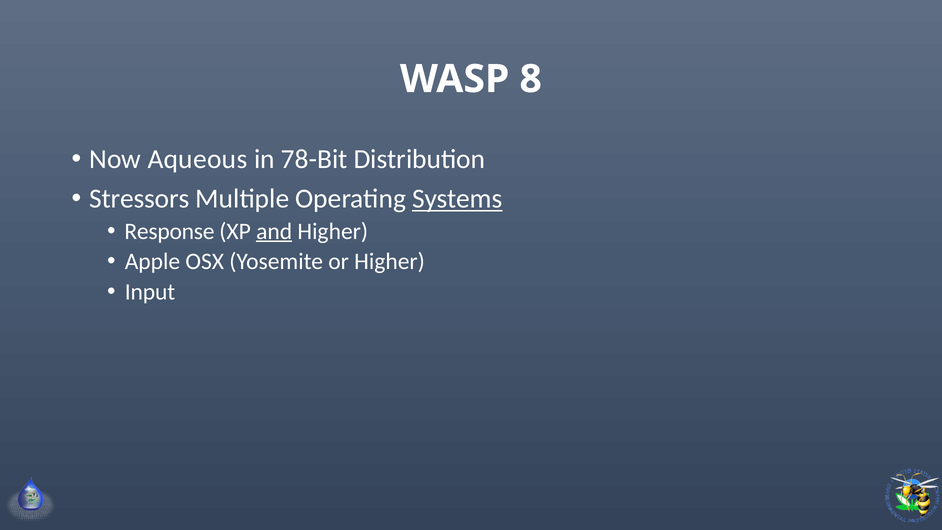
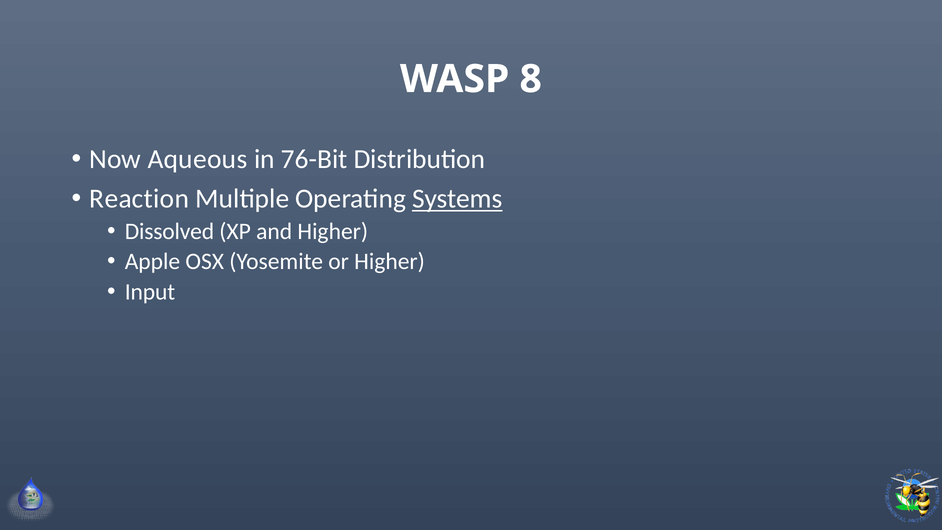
78-Bit: 78-Bit -> 76-Bit (314, 159)
Stressors: Stressors -> Reaction (139, 199)
Response: Response -> Dissolved (169, 231)
and underline: present -> none (274, 231)
